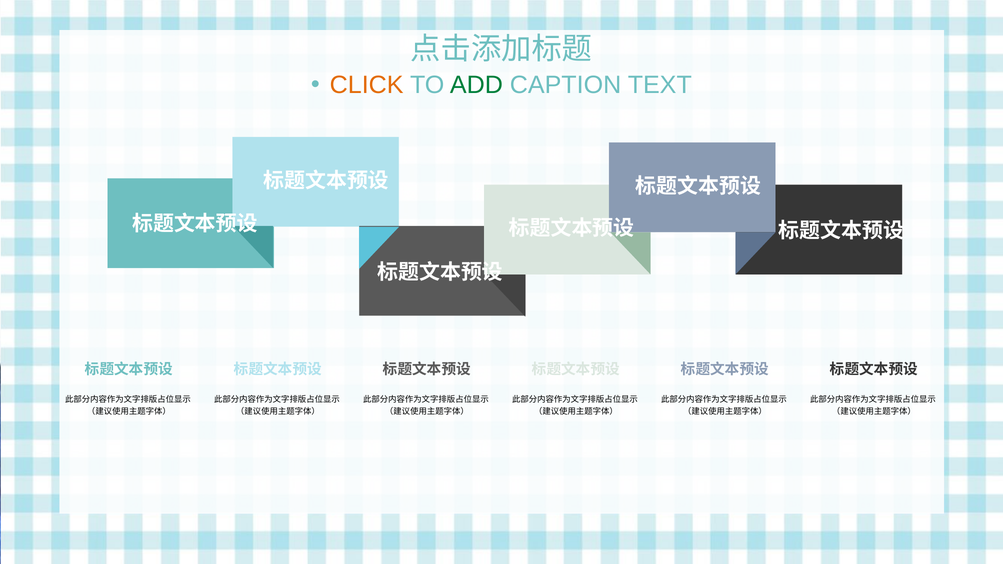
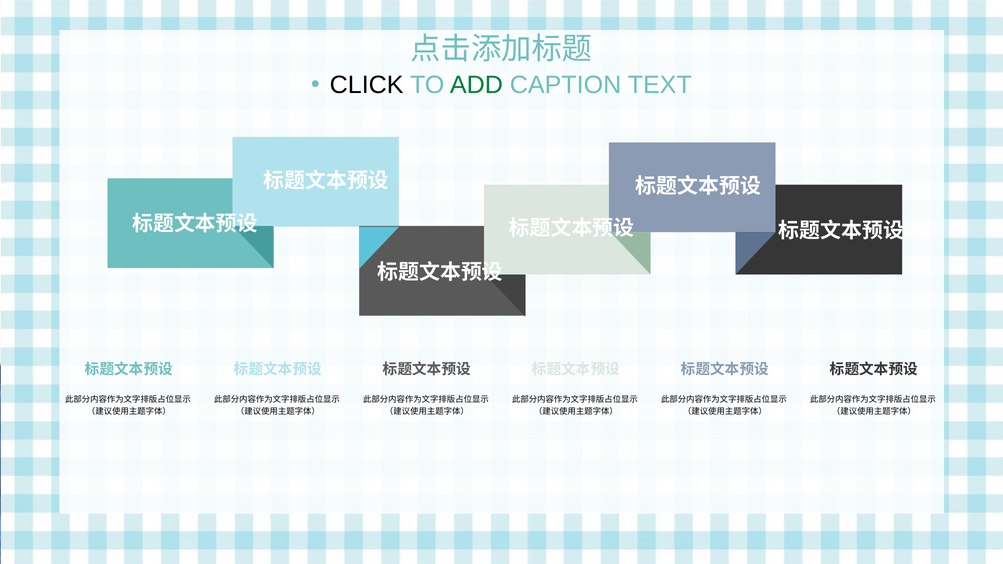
CLICK colour: orange -> black (367, 85)
